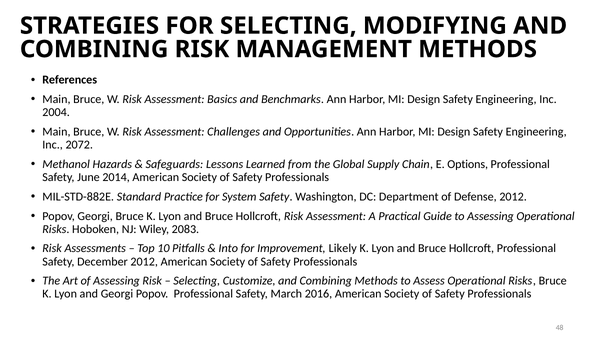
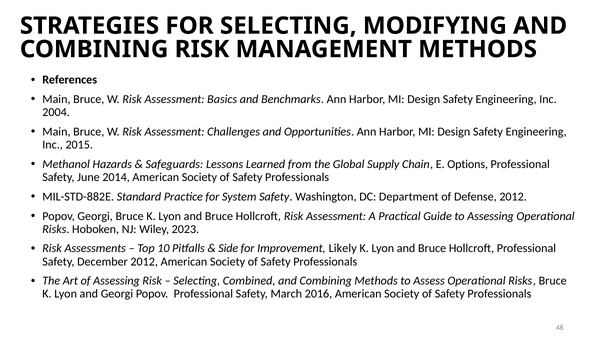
2072: 2072 -> 2015 (79, 145)
2083: 2083 -> 2023 (185, 229)
Into: Into -> Side (228, 249)
Customize: Customize -> Combined (249, 281)
